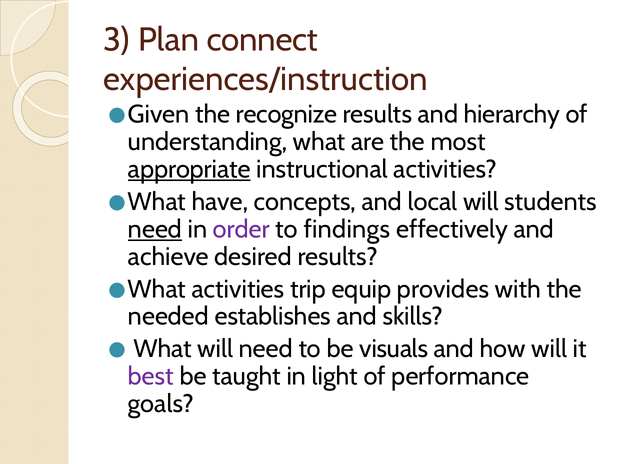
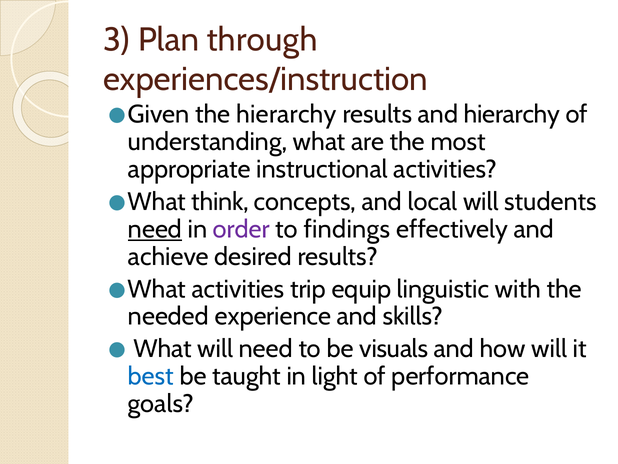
connect: connect -> through (262, 40)
the recognize: recognize -> hierarchy (286, 114)
appropriate underline: present -> none (189, 169)
have: have -> think (220, 202)
provides: provides -> linguistic (443, 289)
establishes: establishes -> experience (273, 316)
best colour: purple -> blue (151, 376)
